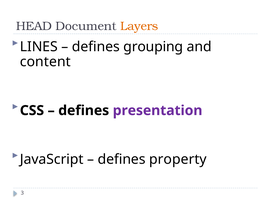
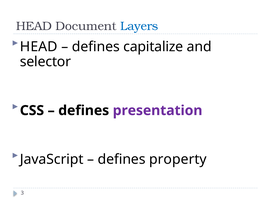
Layers colour: orange -> blue (139, 26)
LINES: LINES -> HEAD (39, 47)
grouping: grouping -> capitalize (153, 47)
content: content -> selector (45, 62)
